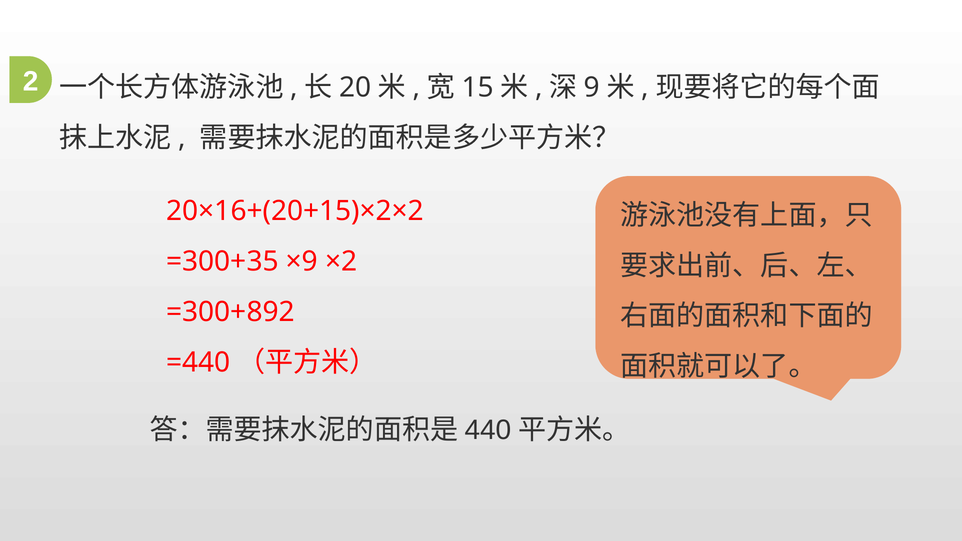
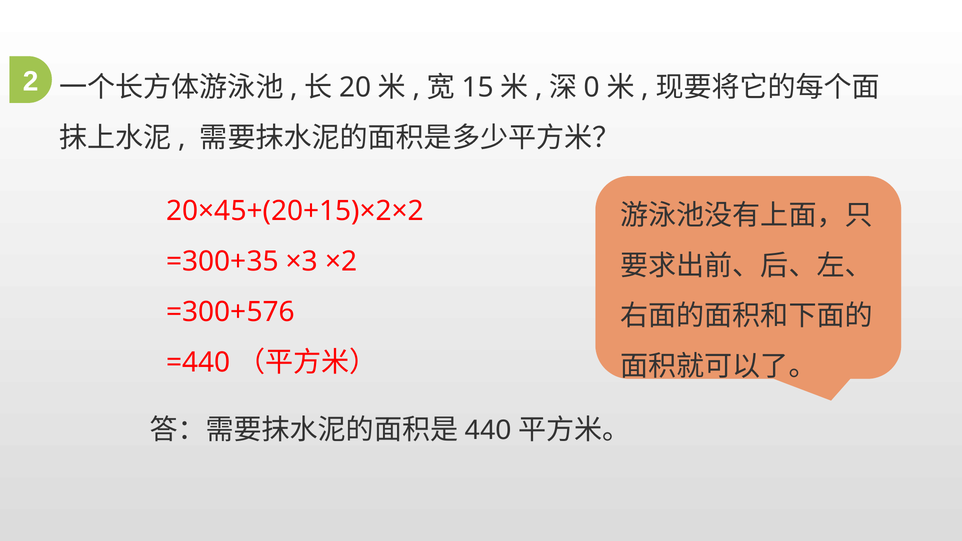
9: 9 -> 0 (592, 88)
20×16+(20+15)×2×2: 20×16+(20+15)×2×2 -> 20×45+(20+15)×2×2 (295, 211)
×9: ×9 -> ×3 (302, 262)
=300+892: =300+892 -> =300+576 (230, 312)
